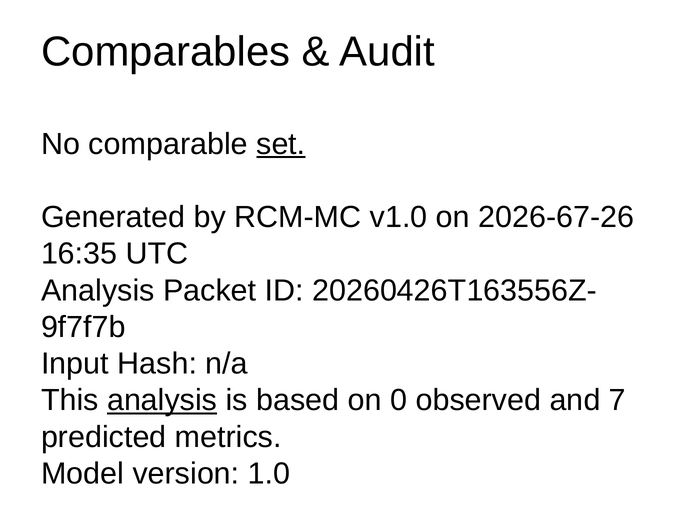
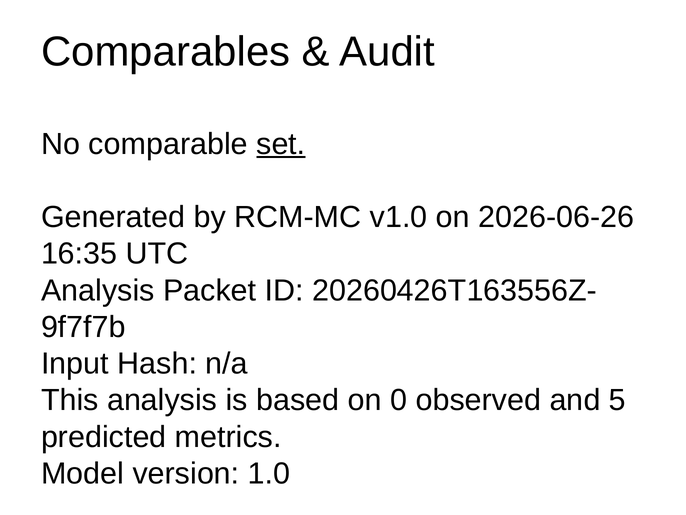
2026-67-26: 2026-67-26 -> 2026-06-26 (556, 217)
analysis underline: present -> none (162, 400)
7: 7 -> 5 (617, 400)
